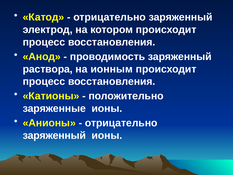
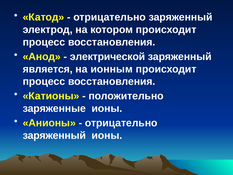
проводимость: проводимость -> электрической (108, 57)
раствора: раствора -> является (48, 69)
